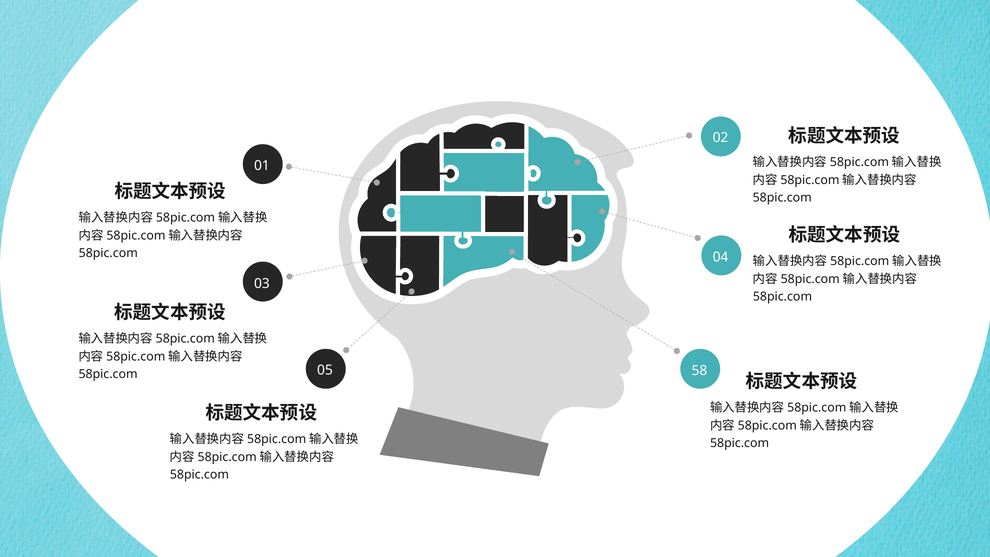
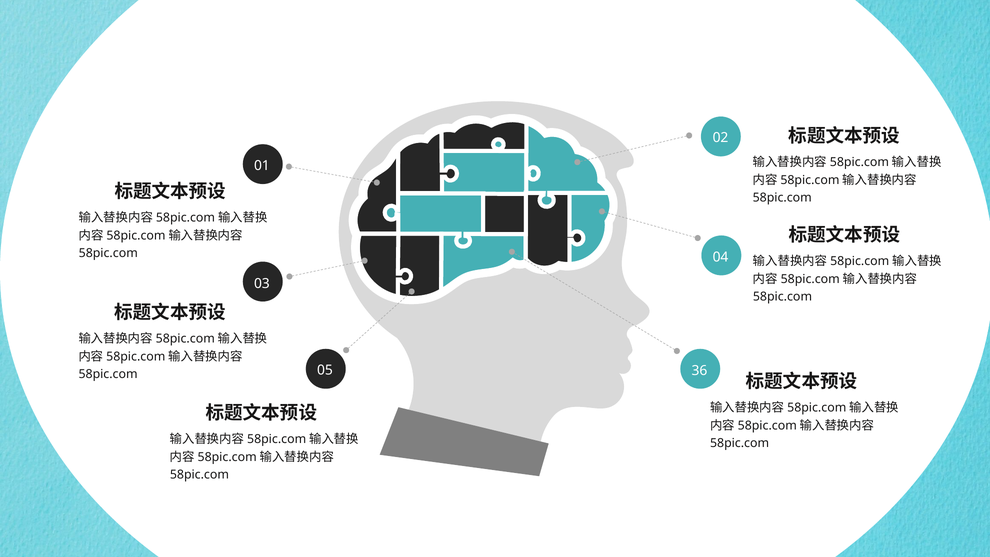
58: 58 -> 36 (699, 371)
